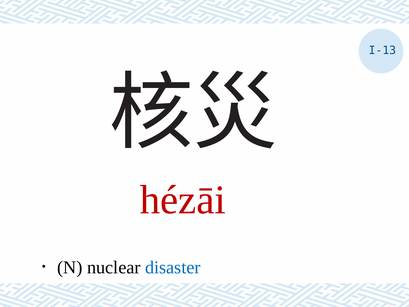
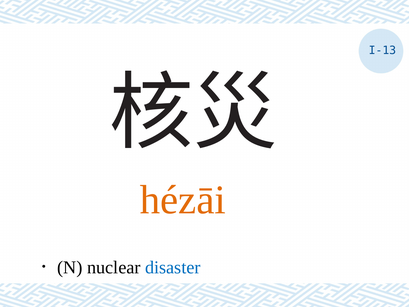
hézāi colour: red -> orange (183, 200)
